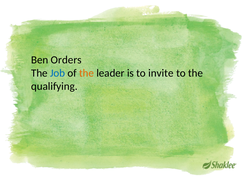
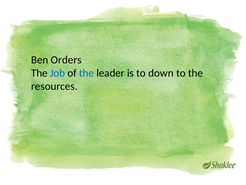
the colour: orange -> blue (87, 73)
invite: invite -> down (161, 73)
qualifying: qualifying -> resources (54, 86)
